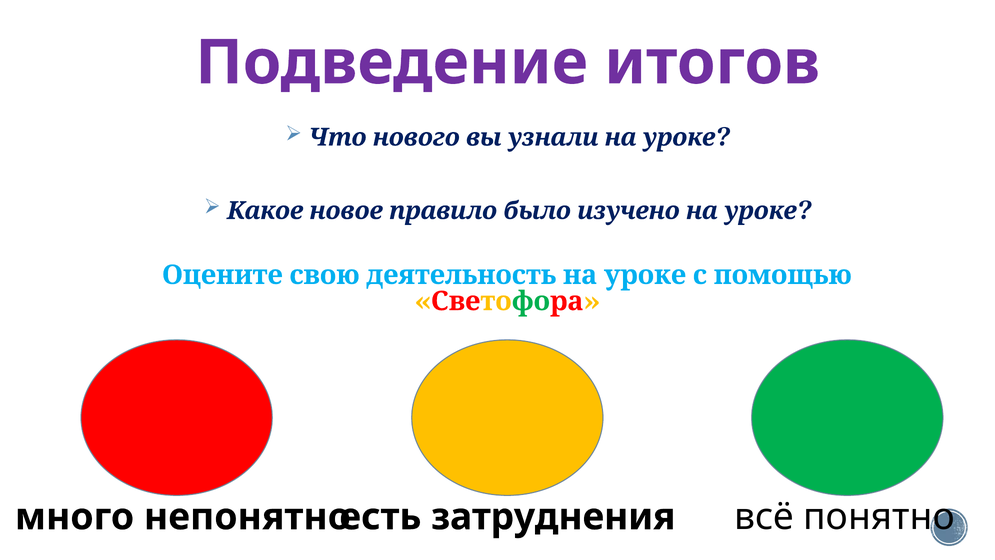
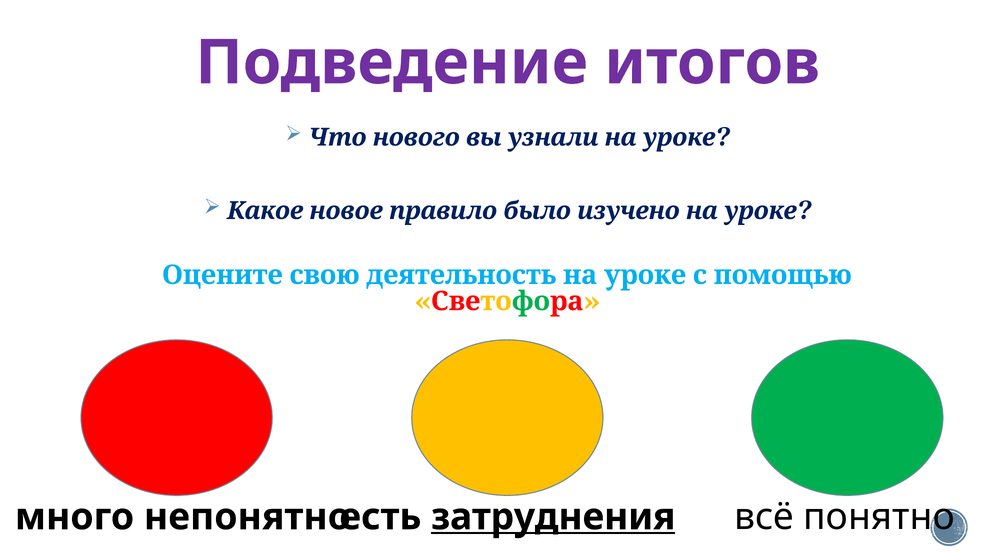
затруднения underline: none -> present (553, 517)
